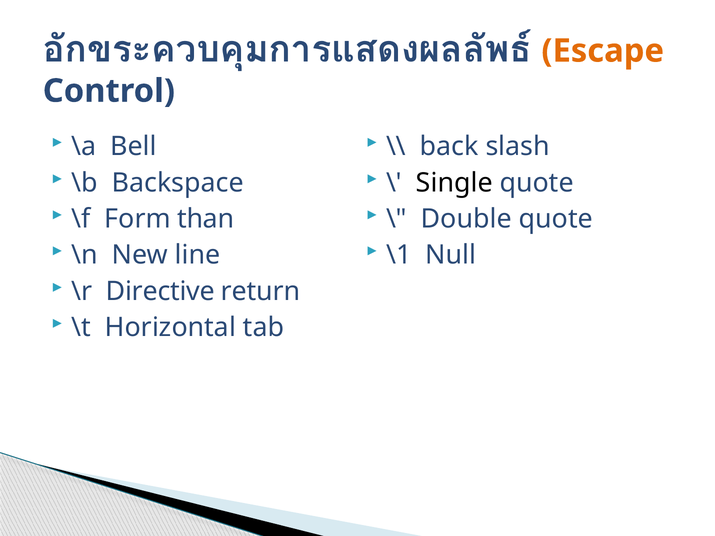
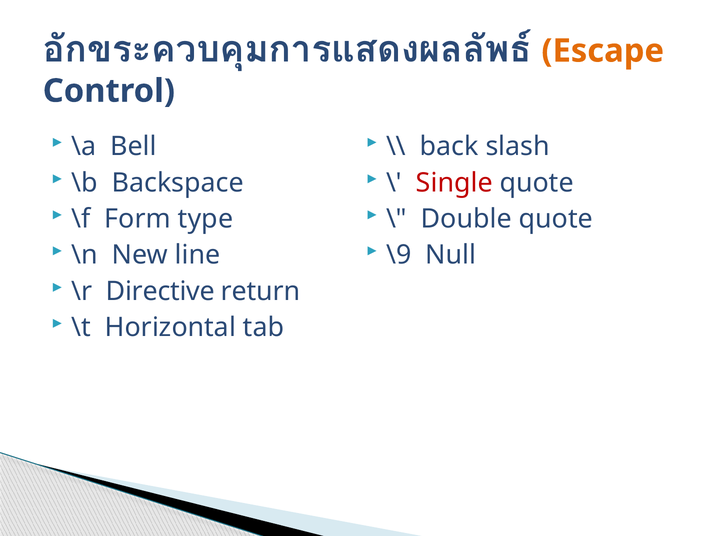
Single colour: black -> red (454, 183)
than: than -> type (205, 219)
\1: \1 -> \9 (399, 255)
